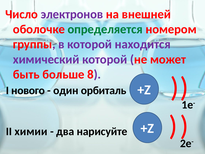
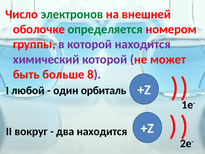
электронов colour: purple -> green (72, 14)
нового: нового -> любой (28, 90)
химии: химии -> вокруг (31, 131)
два нарисуйте: нарисуйте -> находится (102, 131)
